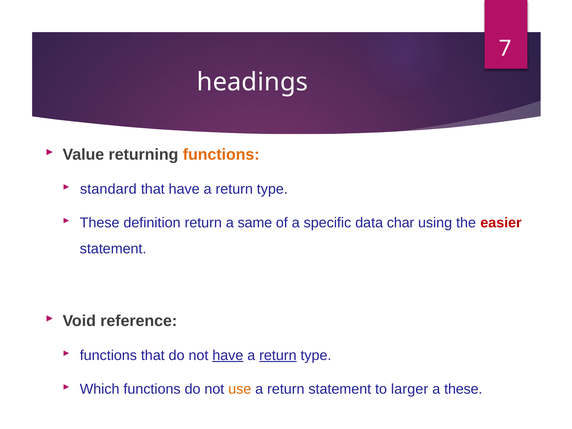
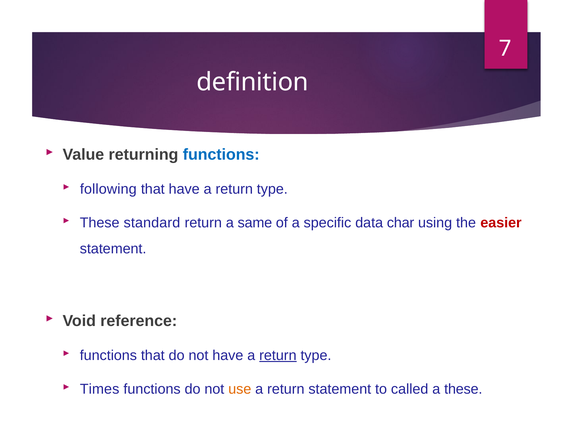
headings: headings -> definition (253, 82)
functions colour: orange -> blue (221, 155)
standard: standard -> following (108, 189)
definition: definition -> standard (152, 223)
have underline: present -> none (228, 355)
Which: Which -> Times (100, 389)
larger: larger -> called (410, 389)
